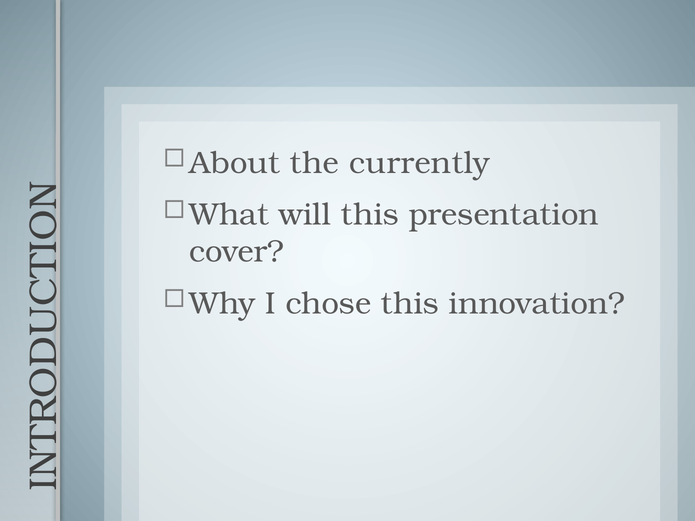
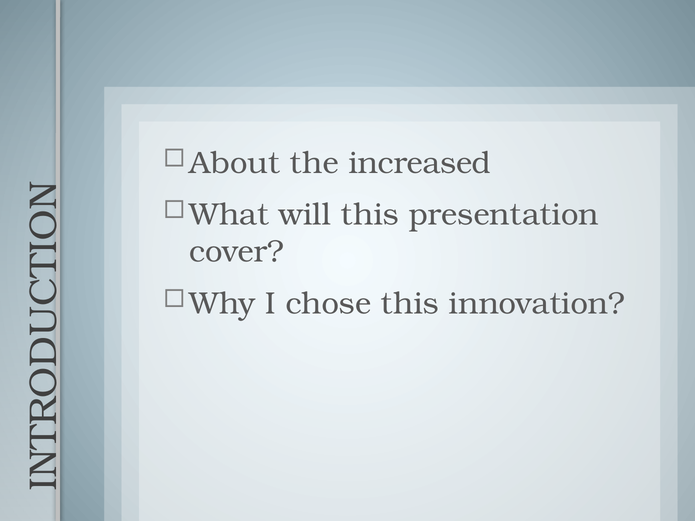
currently: currently -> increased (420, 163)
